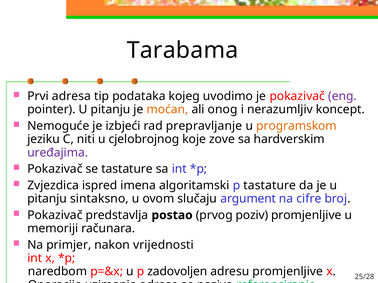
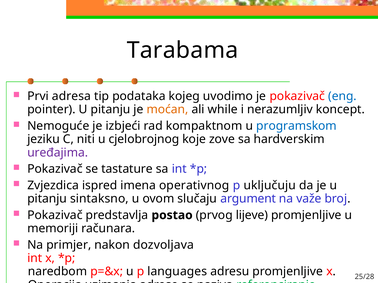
eng colour: purple -> blue (342, 96)
onog: onog -> while (223, 110)
prepravljanje: prepravljanje -> kompaktnom (204, 126)
programskom colour: orange -> blue (296, 126)
algoritamski: algoritamski -> operativnog (194, 186)
p tastature: tastature -> uključuju (270, 186)
cifre: cifre -> važe (309, 199)
poziv: poziv -> lijeve (252, 216)
vrijednosti: vrijednosti -> dozvoljava (163, 245)
zadovoljen: zadovoljen -> languages (177, 272)
